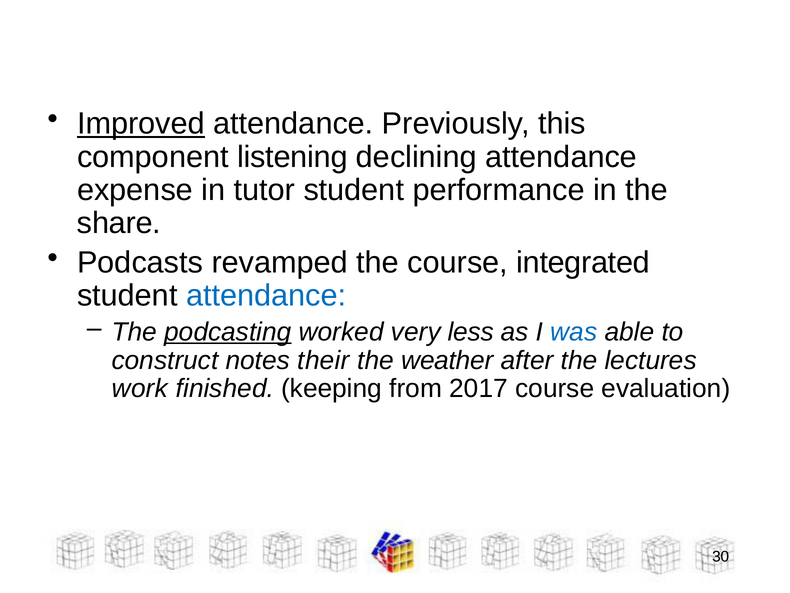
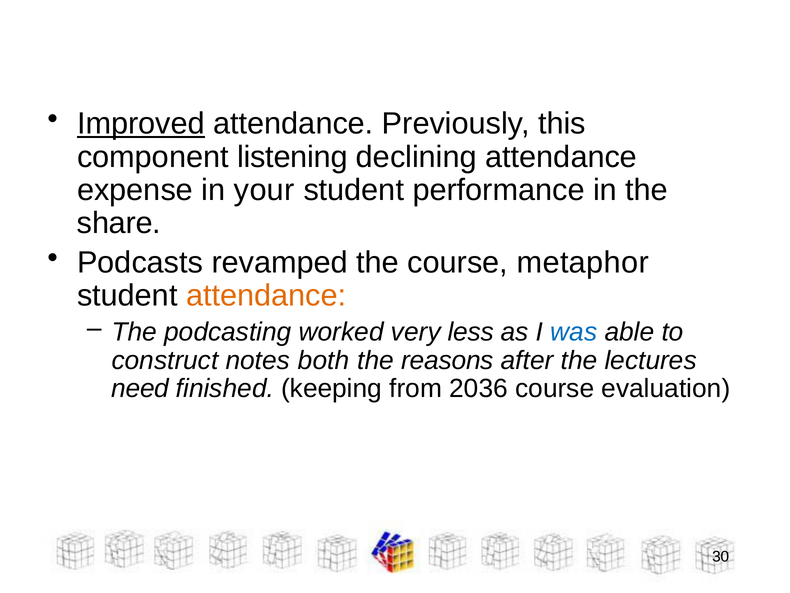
tutor: tutor -> your (264, 190)
integrated: integrated -> metaphor (583, 262)
attendance colour: blue -> orange (266, 296)
podcasting underline: present -> none (228, 332)
their: their -> both (324, 360)
weather: weather -> reasons (447, 360)
work: work -> need (140, 388)
2017: 2017 -> 2036 (479, 388)
